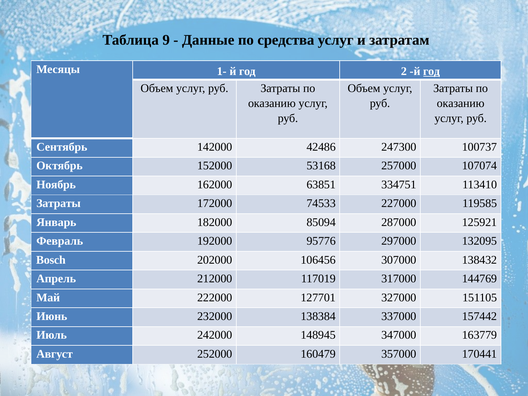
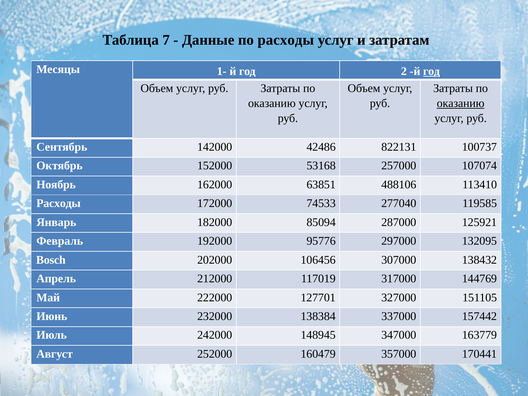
9: 9 -> 7 (166, 40)
по средства: средства -> расходы (286, 40)
оказанию underline: none -> present (461, 103)
247300: 247300 -> 822131 (399, 147)
334751: 334751 -> 488106 (399, 185)
Затраты: Затраты -> Расходы (59, 203)
227000: 227000 -> 277040 (399, 203)
